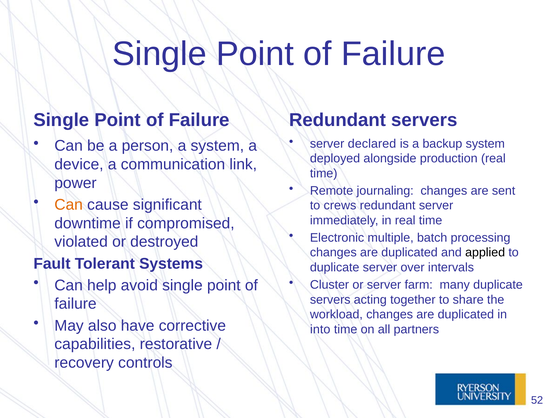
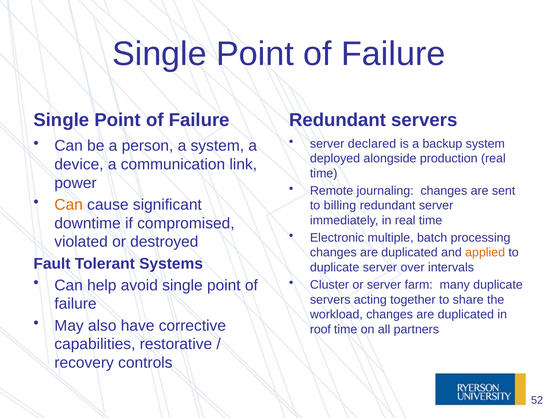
crews: crews -> billing (340, 206)
applied colour: black -> orange (485, 253)
into: into -> roof (320, 330)
